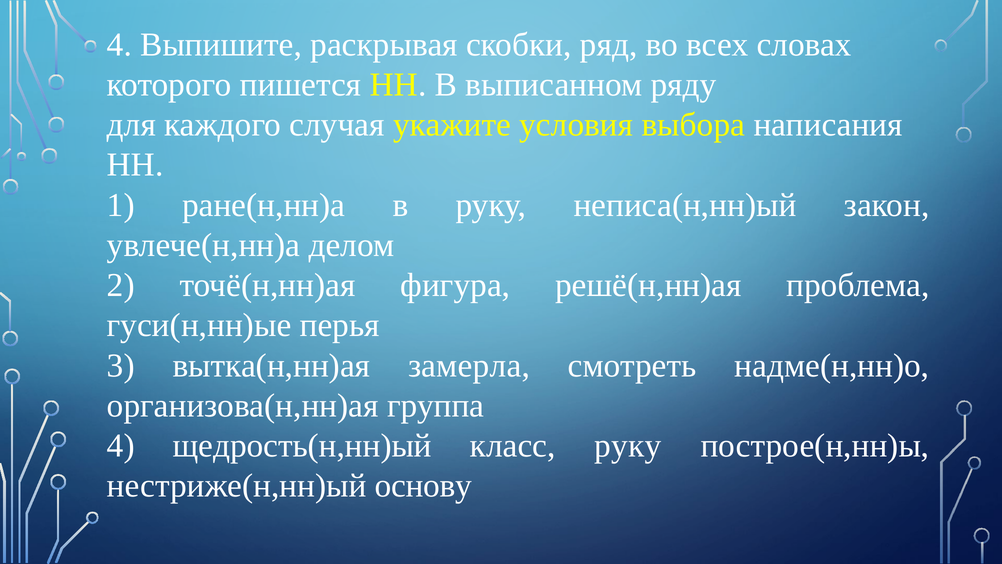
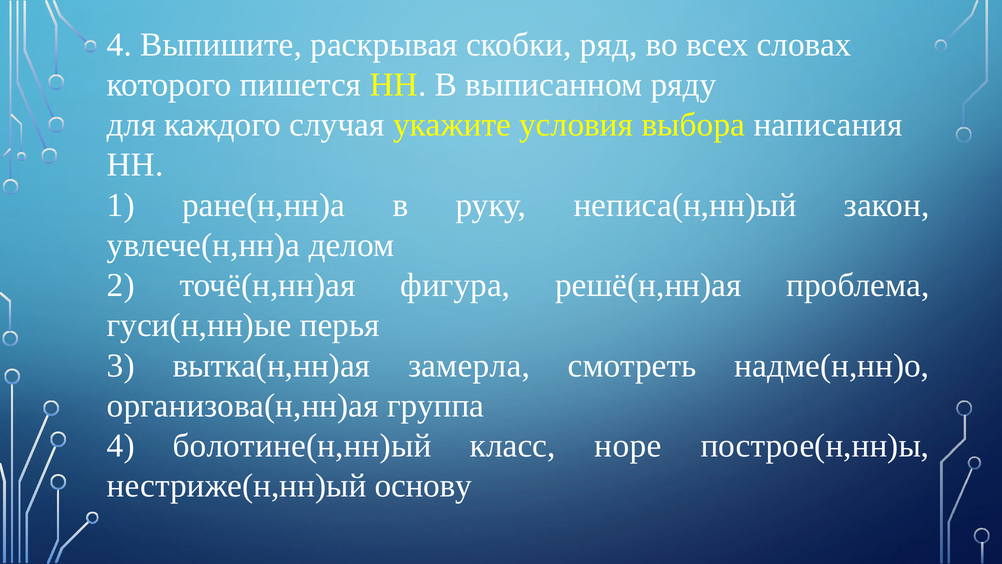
щедрость(н,нн)ый: щедрость(н,нн)ый -> болотине(н,нн)ый (302, 445)
класс руку: руку -> норе (628, 445)
